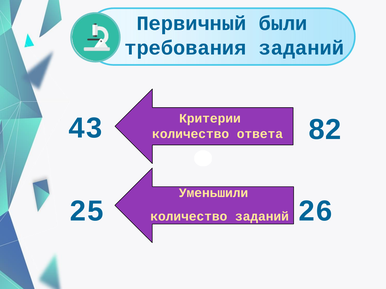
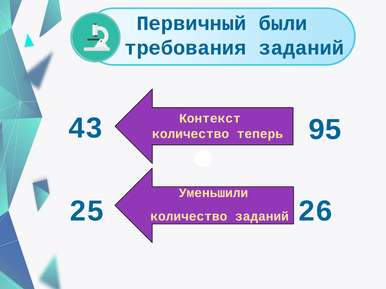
Критерии: Критерии -> Контекст (210, 119)
82: 82 -> 95 (325, 130)
ответа: ответа -> теперь (260, 134)
